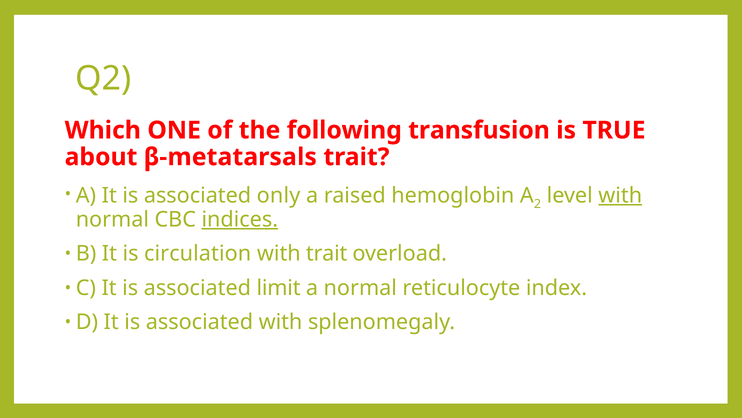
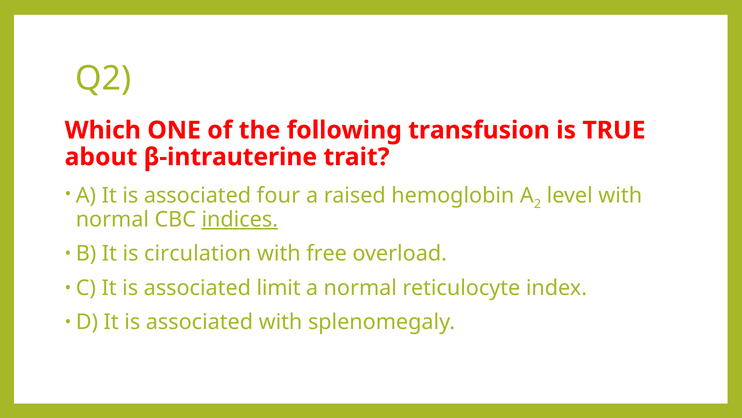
β-metatarsals: β-metatarsals -> β-intrauterine (230, 157)
only: only -> four (278, 195)
with underline: present -> none (620, 195)
with trait: trait -> free (327, 253)
